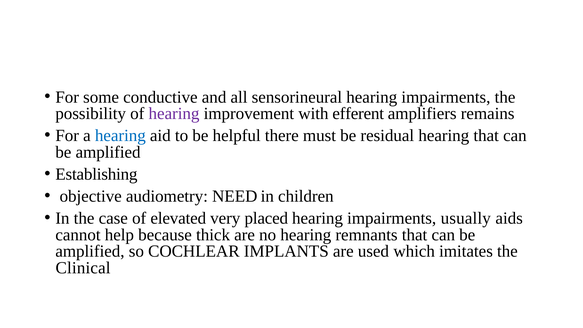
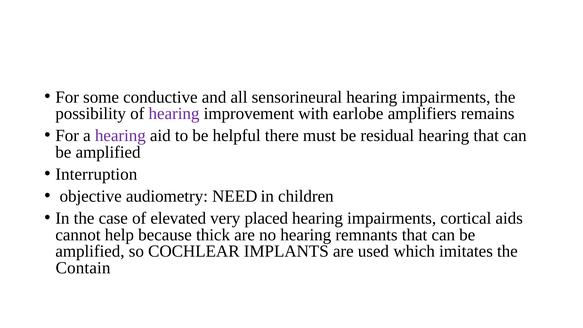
efferent: efferent -> earlobe (358, 114)
hearing colour: blue -> purple (120, 136)
Establishing: Establishing -> Interruption (96, 174)
usually: usually -> cortical (466, 218)
Clinical: Clinical -> Contain (83, 268)
